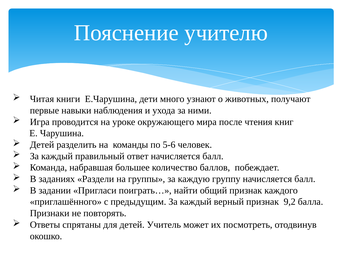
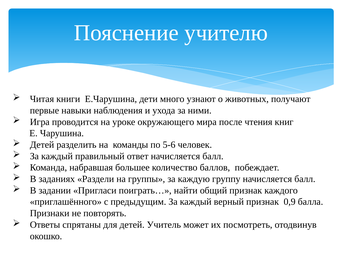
9,2: 9,2 -> 0,9 (290, 201)
